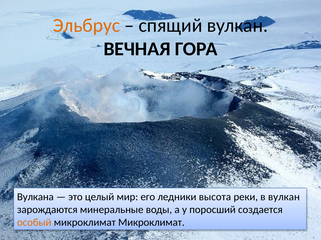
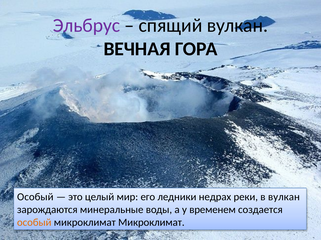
Эльбрус colour: orange -> purple (86, 26)
Вулкана: Вулкана -> Особый (35, 197)
высота: высота -> недрах (215, 197)
поросший: поросший -> временем (213, 210)
